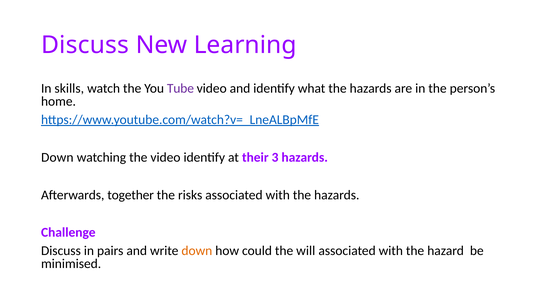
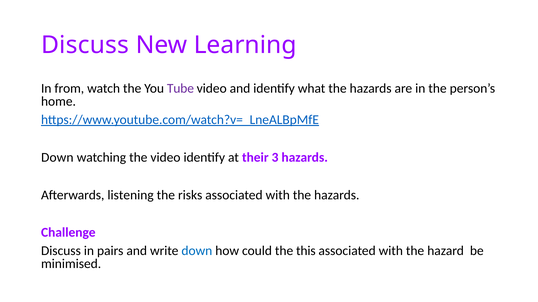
skills: skills -> from (69, 89)
together: together -> listening (131, 195)
down colour: orange -> blue (197, 251)
will: will -> this (306, 251)
